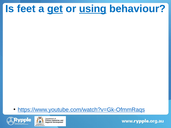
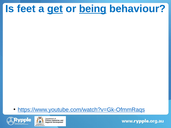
using: using -> being (93, 9)
